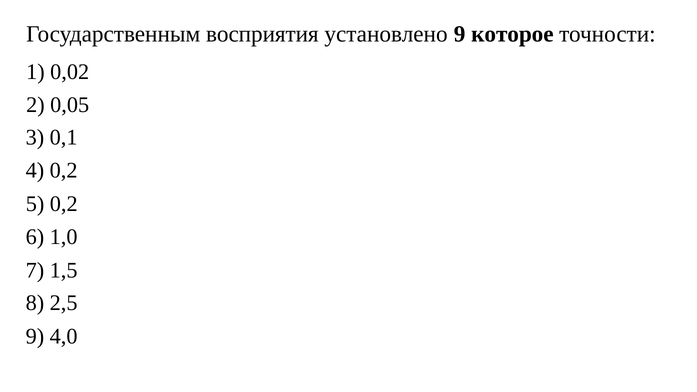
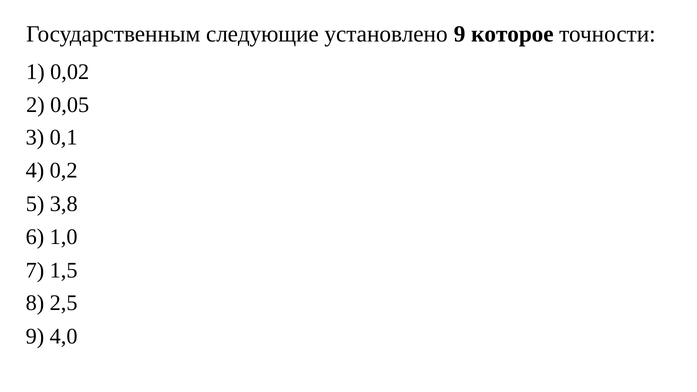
восприятия: восприятия -> следующие (262, 34)
5 0,2: 0,2 -> 3,8 (64, 204)
